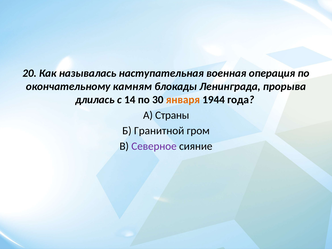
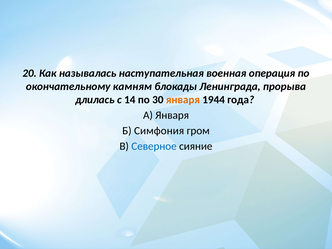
А Страны: Страны -> Января (172, 115)
Гранитной: Гранитной -> Симфония (159, 131)
Северное colour: purple -> blue (154, 146)
